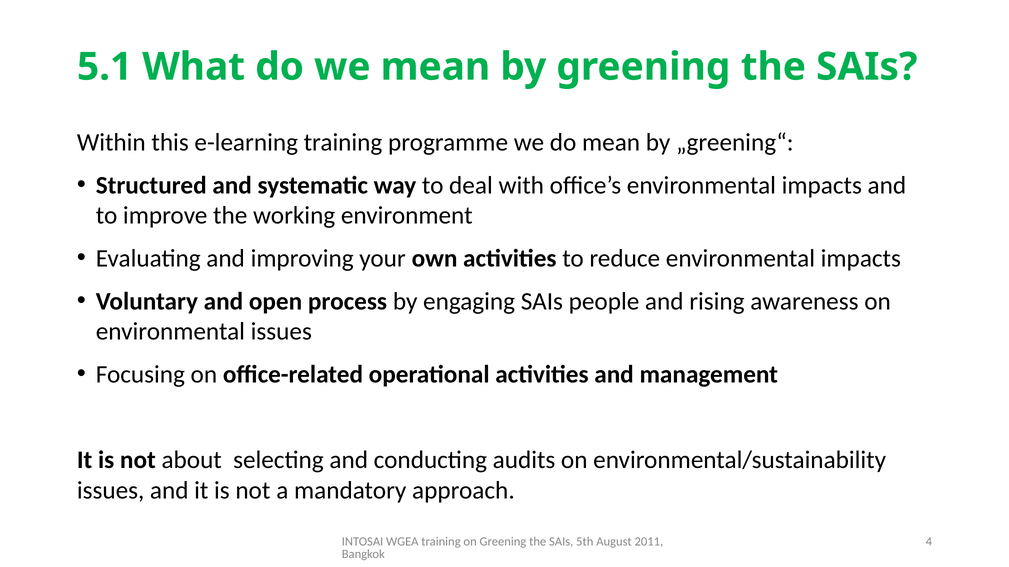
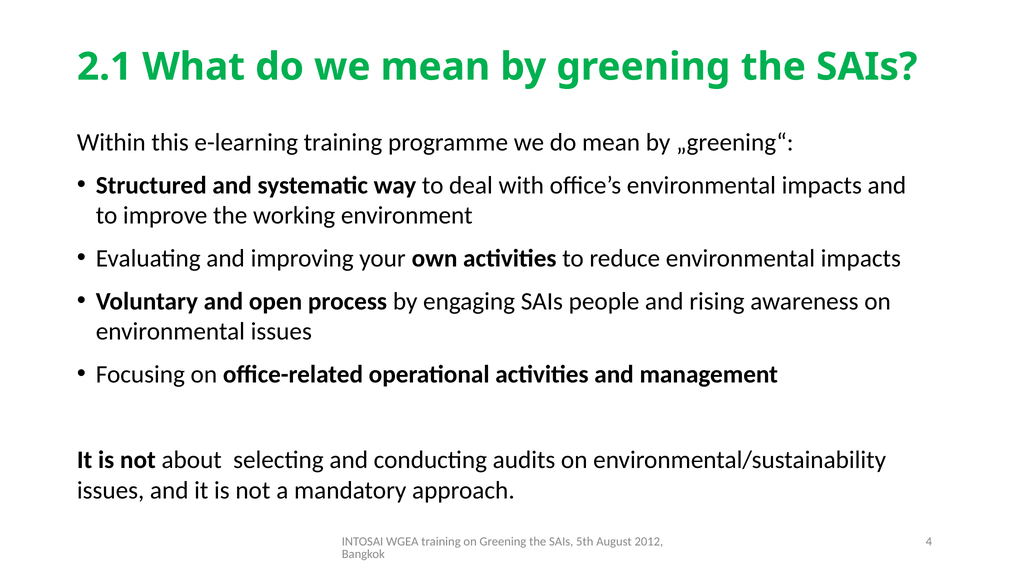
5.1: 5.1 -> 2.1 (105, 67)
2011: 2011 -> 2012 (649, 542)
